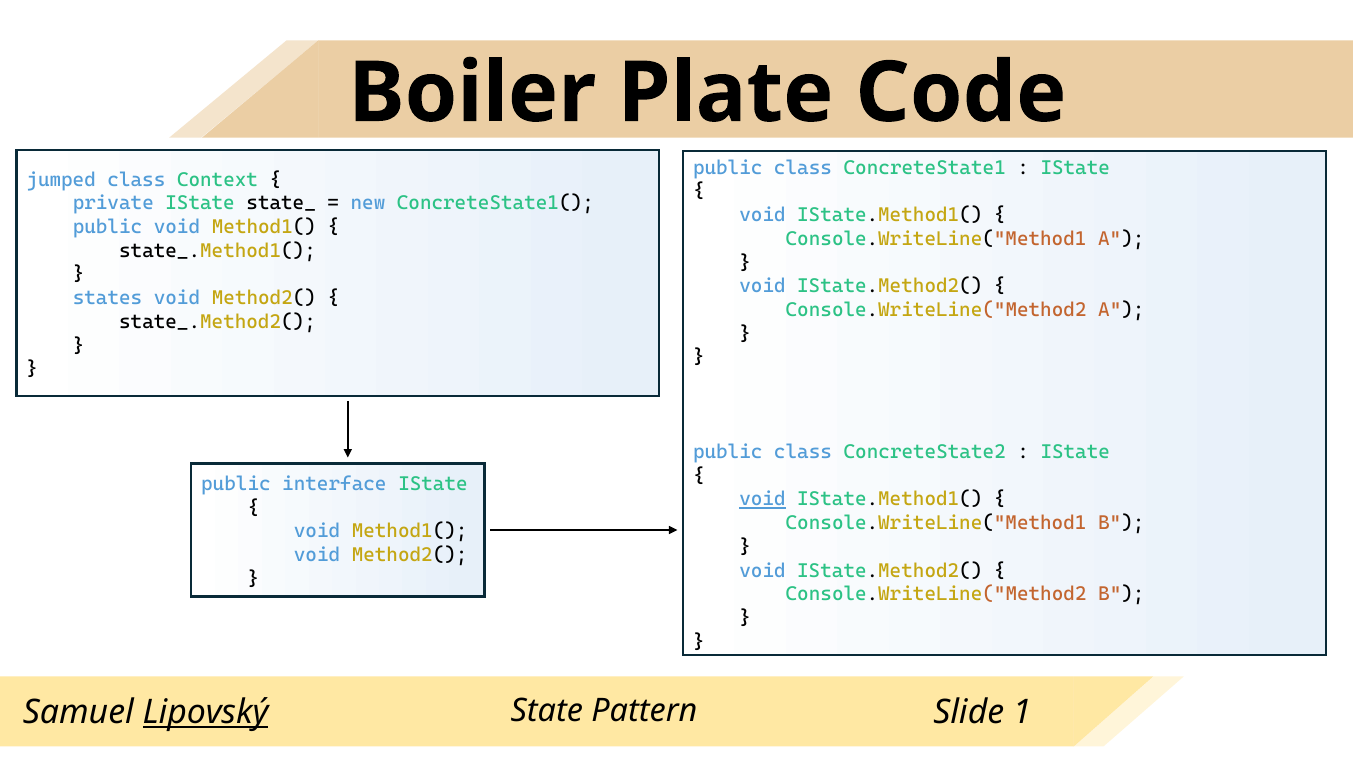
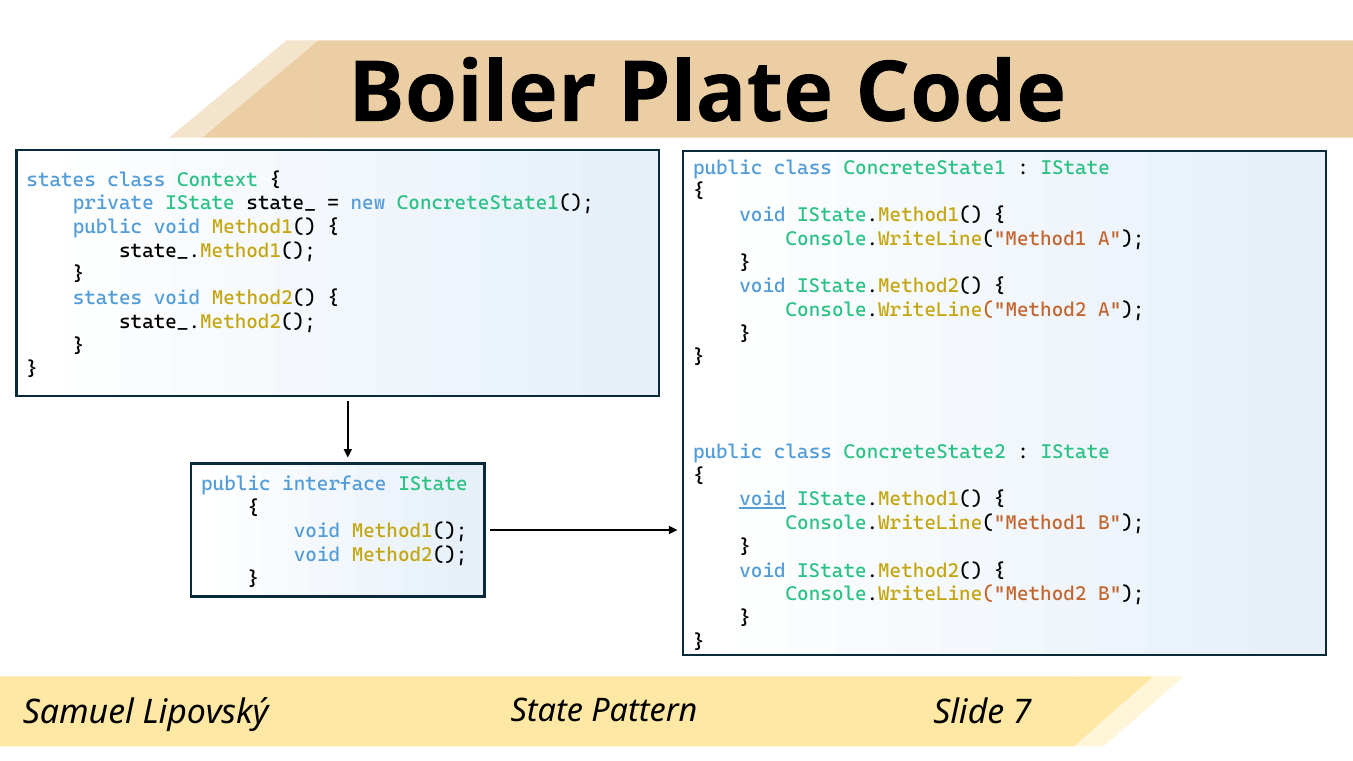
jumped: jumped -> states (61, 180)
Lipovský underline: present -> none (206, 712)
1: 1 -> 7 (1022, 712)
